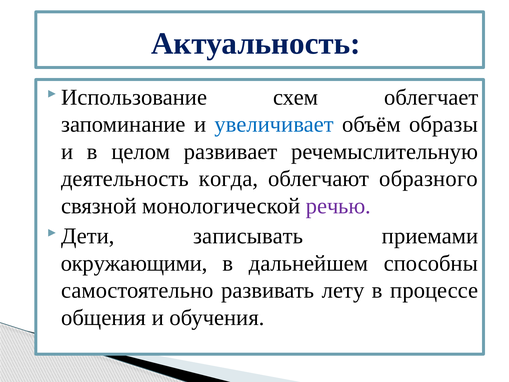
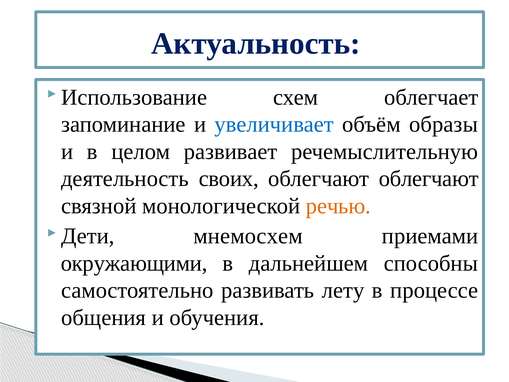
когда: когда -> своих (229, 179)
облегчают образного: образного -> облегчают (429, 179)
речью colour: purple -> orange (338, 206)
записывать: записывать -> мнемосхем (248, 236)
